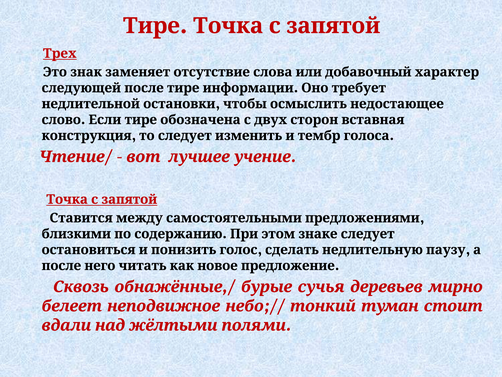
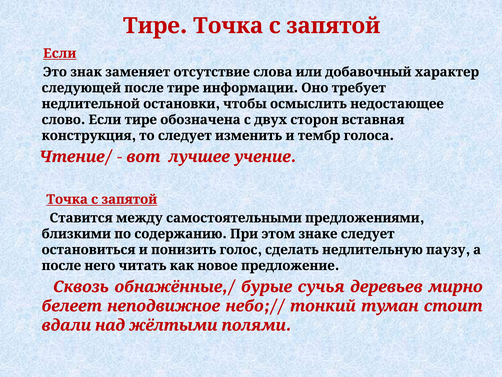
Трех: Трех -> Если (60, 53)
